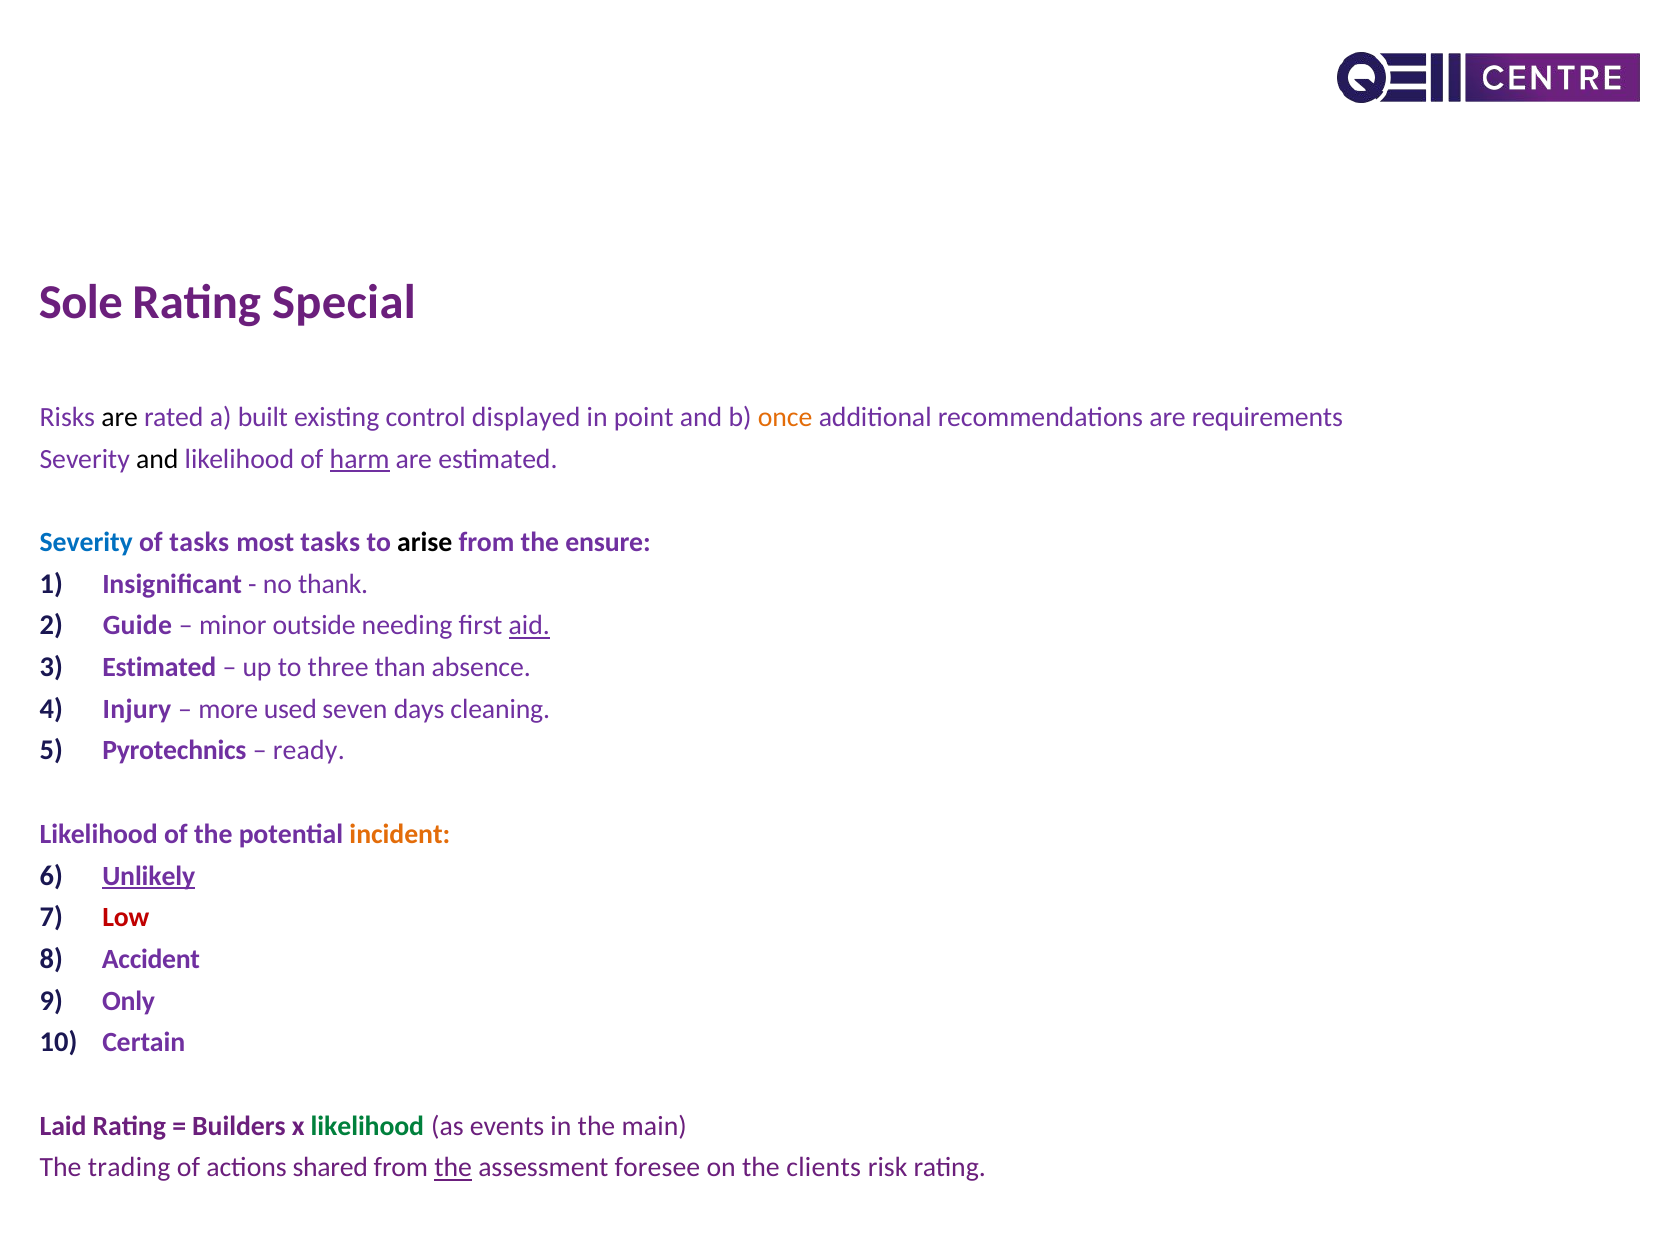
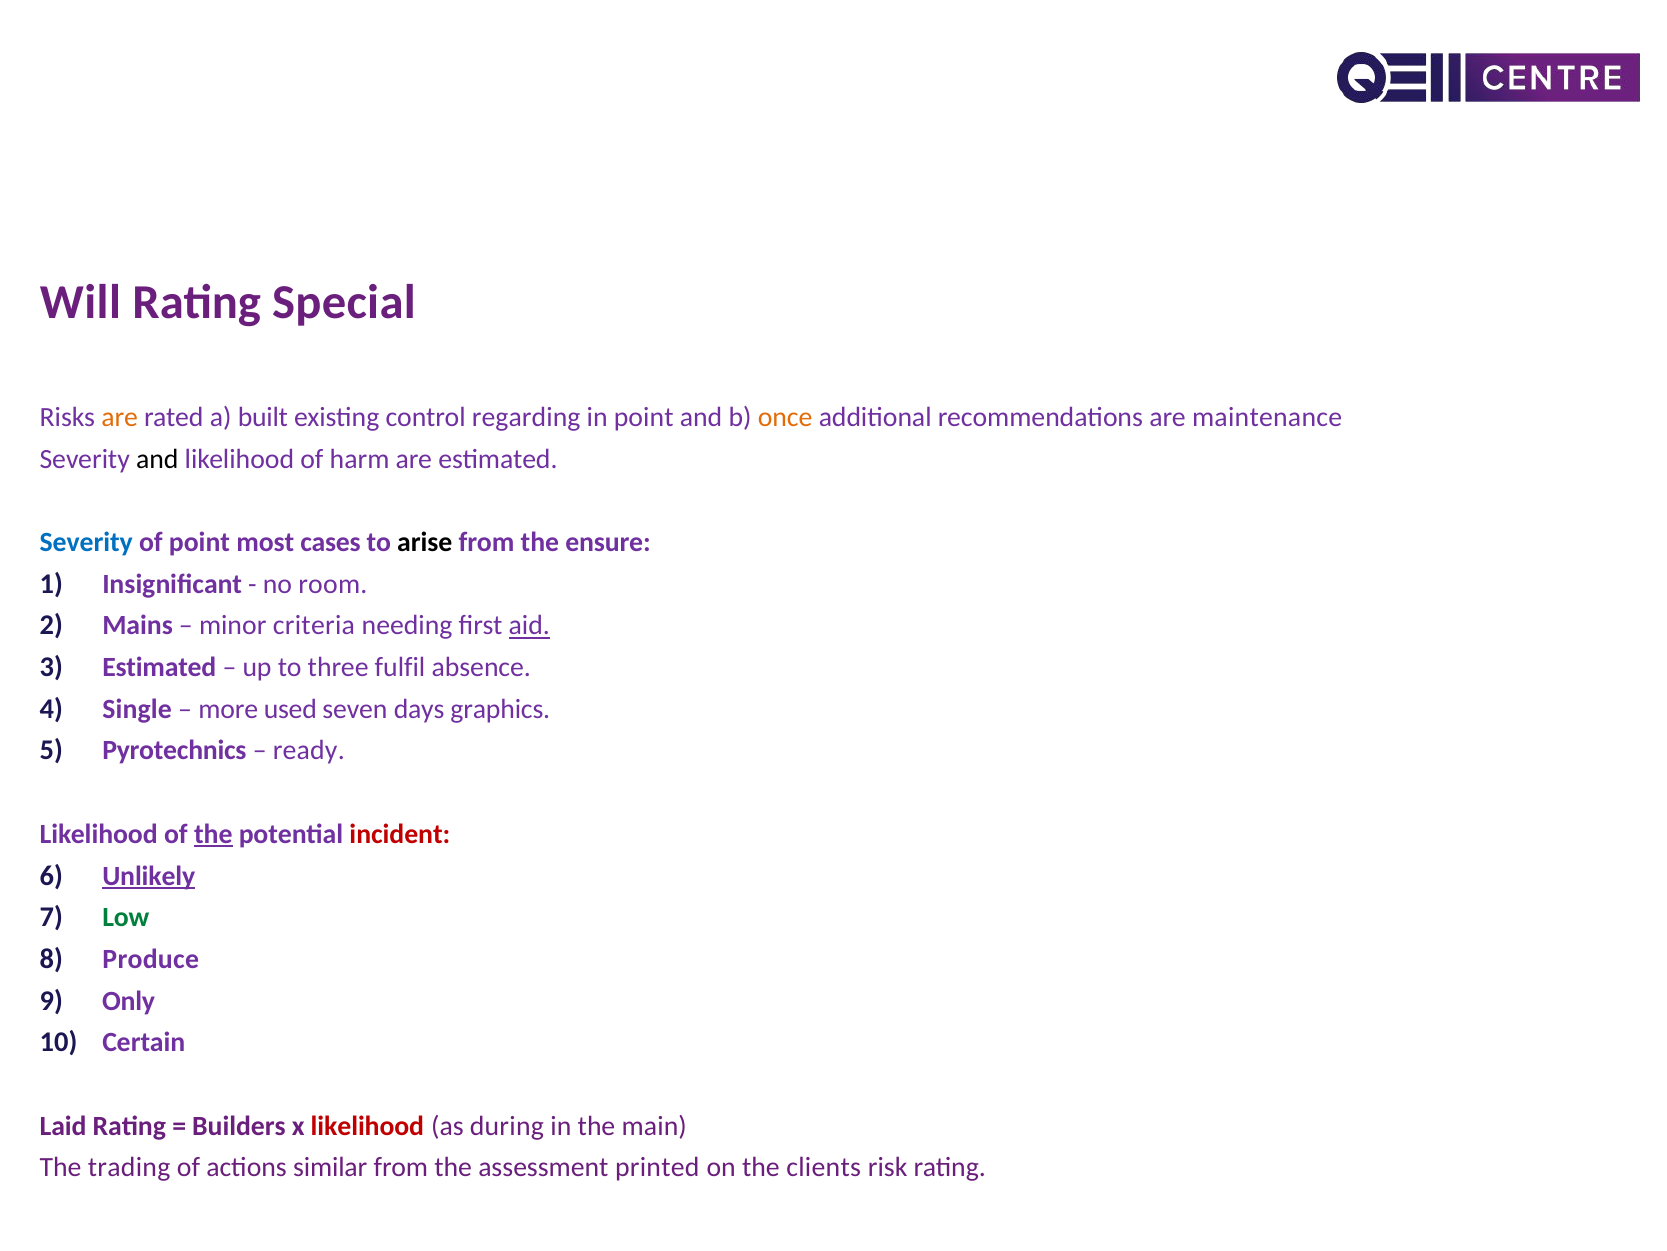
Sole: Sole -> Will (80, 303)
are colour: black -> orange (120, 417)
displayed: displayed -> regarding (526, 417)
requirements: requirements -> maintenance (1267, 417)
harm underline: present -> none (360, 459)
of tasks: tasks -> point (199, 542)
most tasks: tasks -> cases (330, 542)
thank: thank -> room (333, 584)
Guide: Guide -> Mains (138, 625)
outside: outside -> criteria (314, 625)
than: than -> fulfil (400, 667)
Injury: Injury -> Single (137, 709)
cleaning: cleaning -> graphics (500, 709)
the underline: none -> present (213, 834)
incident colour: orange -> red (400, 834)
Low colour: red -> green (126, 917)
Accident: Accident -> Produce (151, 959)
likelihood colour: green -> red (367, 1125)
events: events -> during (507, 1125)
shared: shared -> similar (330, 1167)
the underline: present -> none (453, 1167)
foresee: foresee -> printed (657, 1167)
